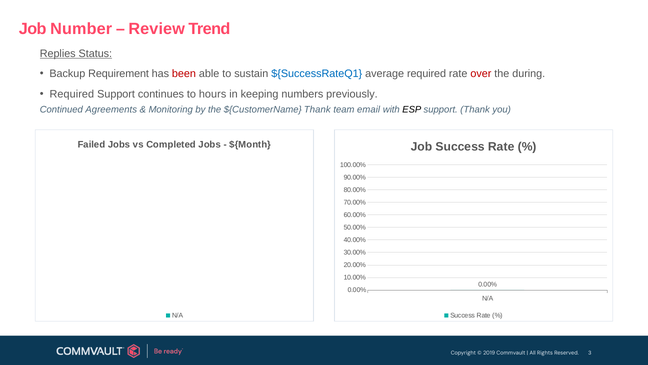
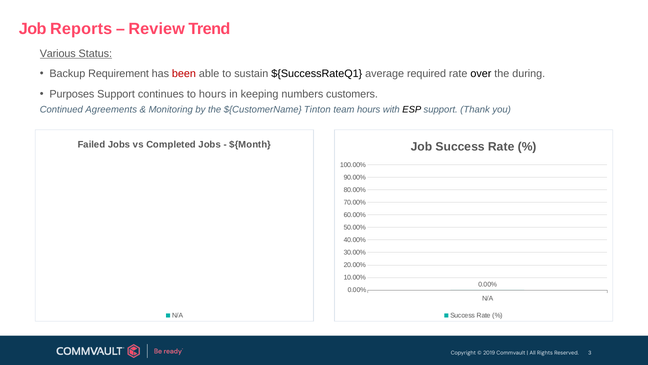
Number: Number -> Reports (81, 29)
Replies: Replies -> Various (58, 53)
${SuccessRateQ1 colour: blue -> black (317, 74)
over colour: red -> black (481, 74)
Required: Required -> Purposes (72, 94)
previously: previously -> customers (352, 94)
${CustomerName Thank: Thank -> Tinton (317, 109)
team email: email -> hours (369, 109)
